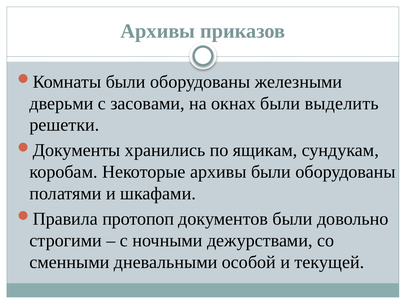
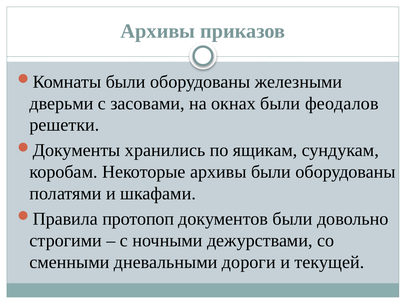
выделить: выделить -> феодалов (342, 104)
особой: особой -> дороги (249, 263)
